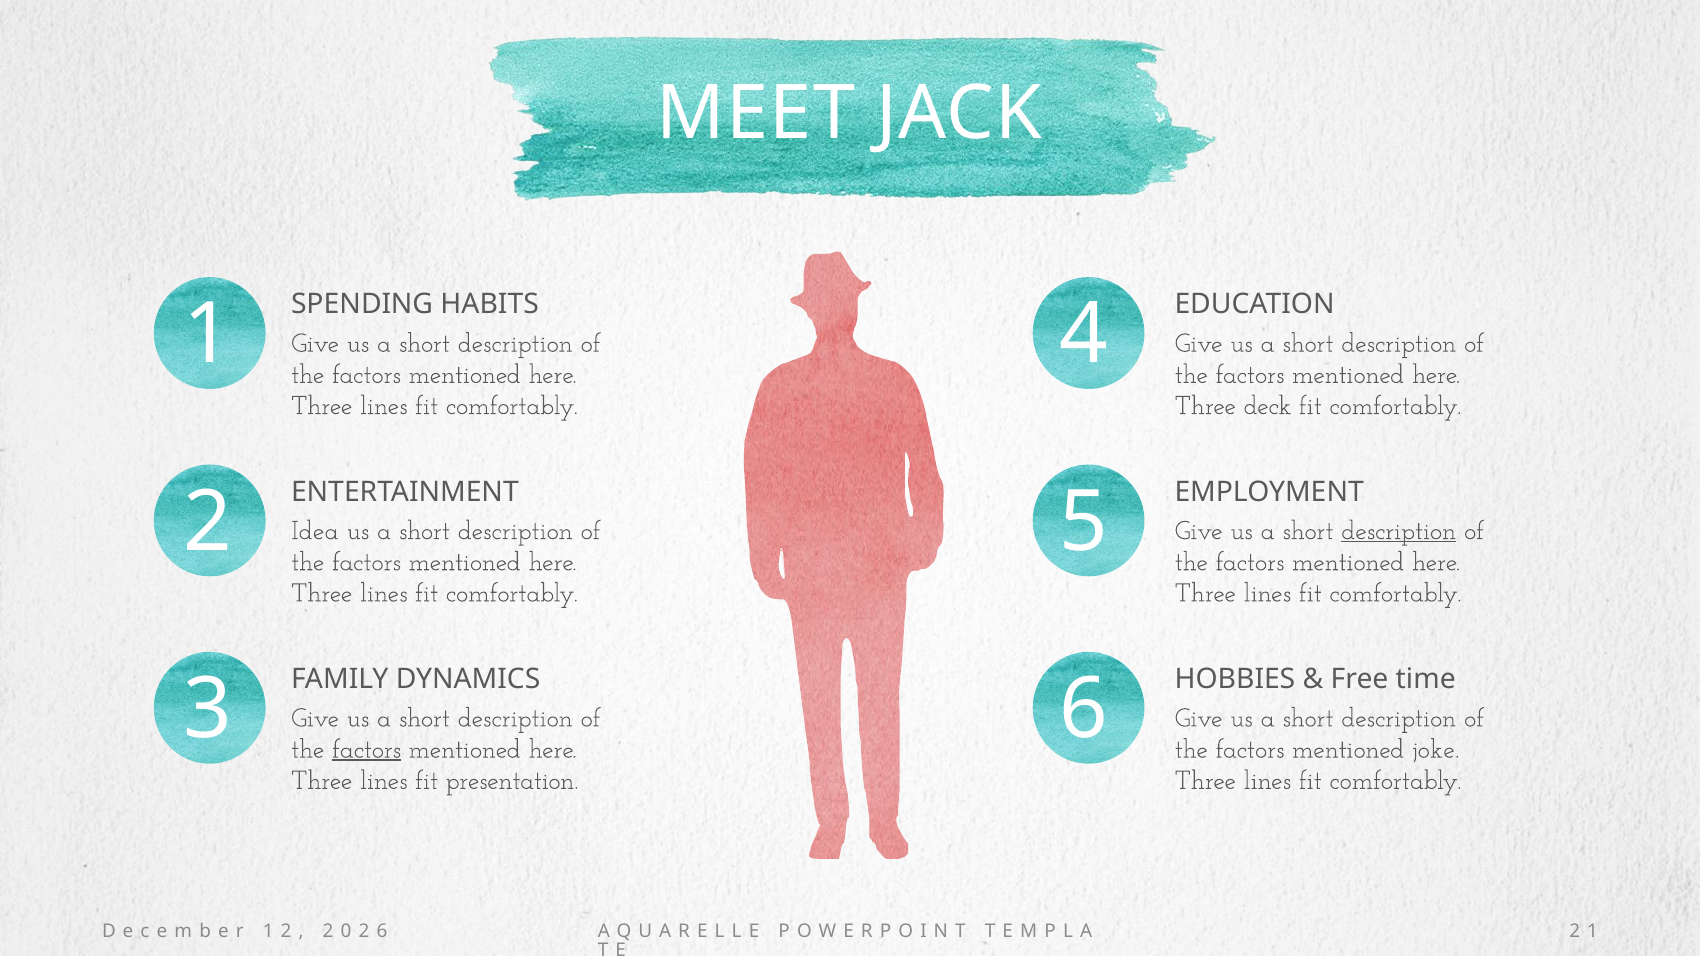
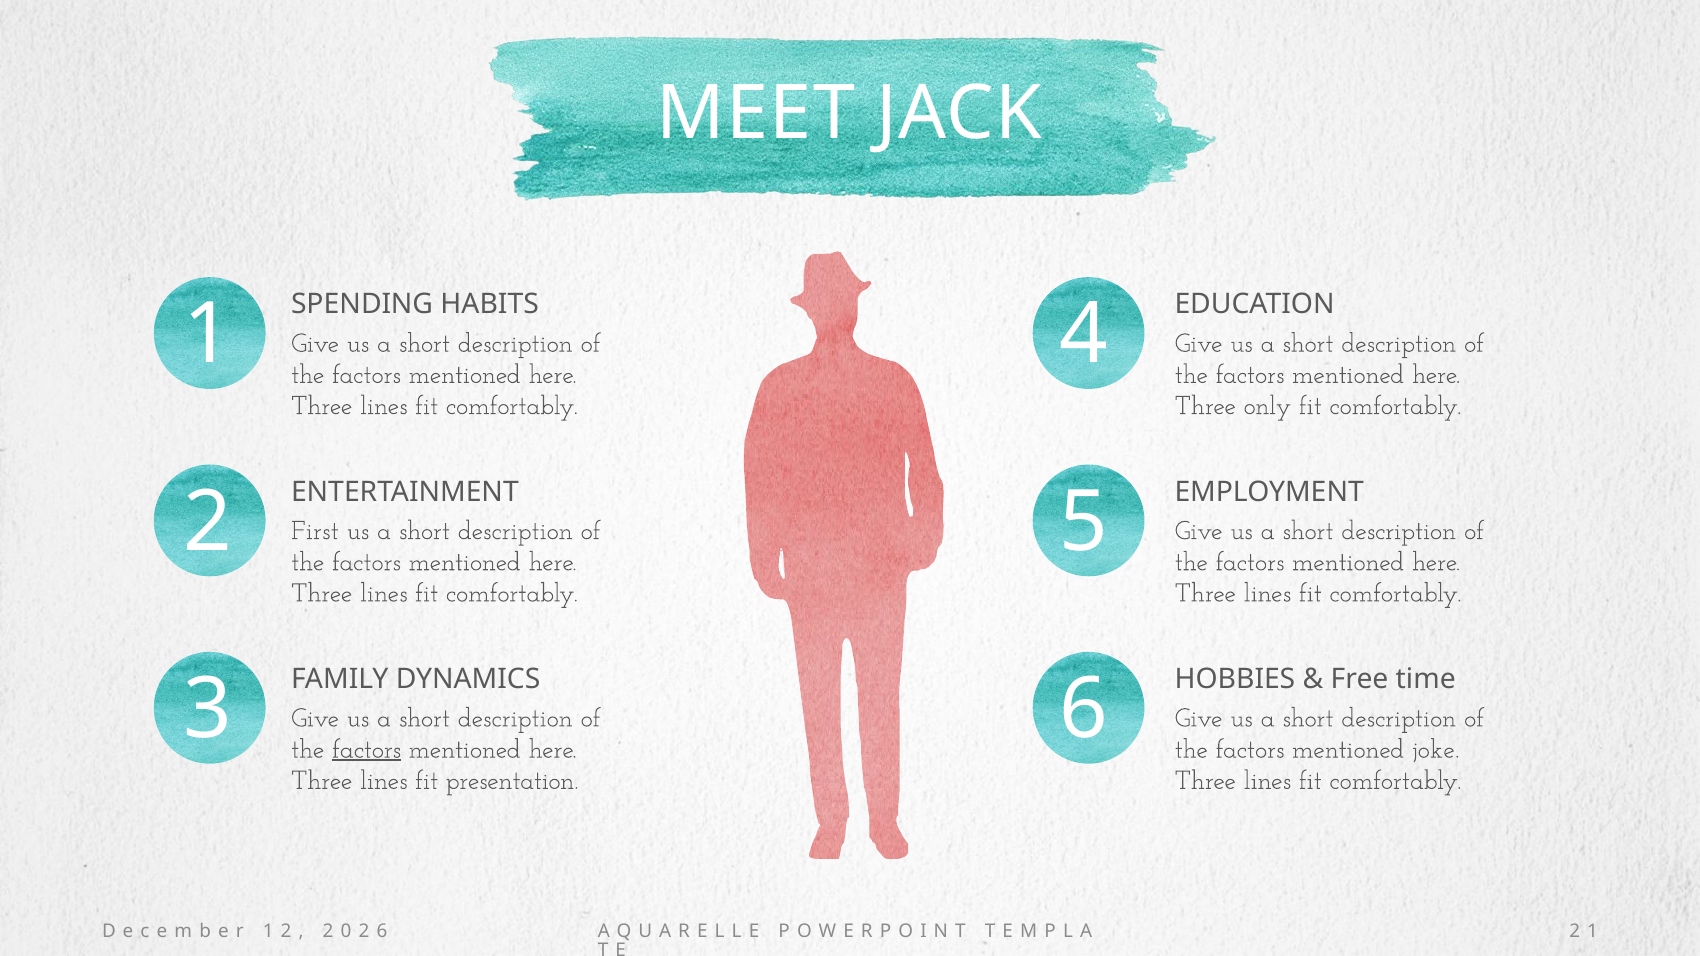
deck: deck -> only (1268, 406)
Idea: Idea -> First (315, 531)
description underline: present -> none (1399, 531)
